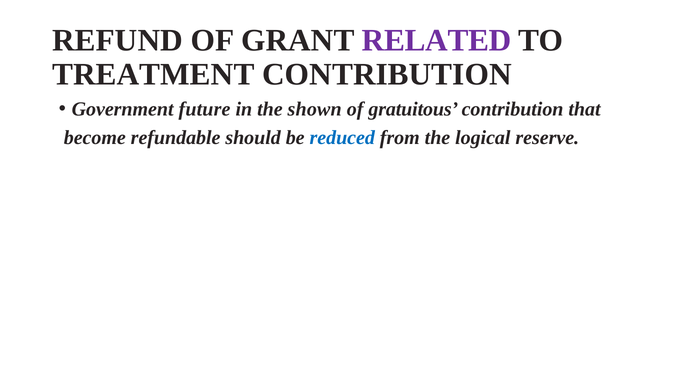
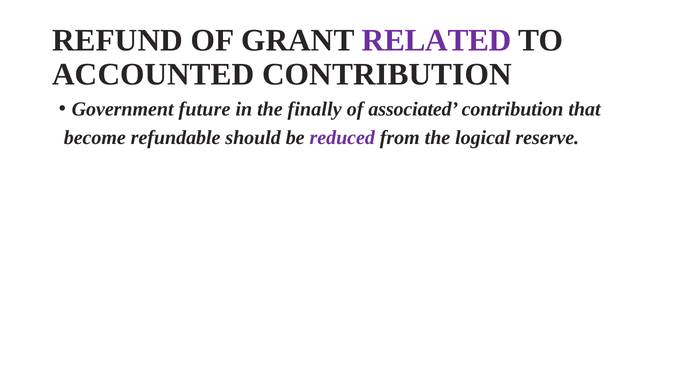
TREATMENT: TREATMENT -> ACCOUNTED (153, 74)
shown: shown -> finally (315, 109)
gratuitous: gratuitous -> associated (413, 109)
reduced colour: blue -> purple (342, 138)
